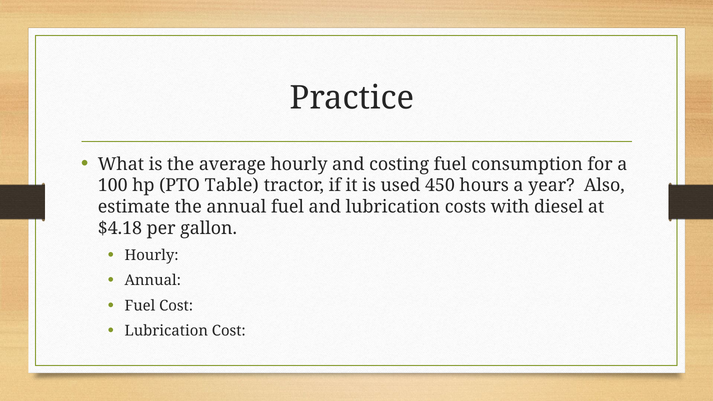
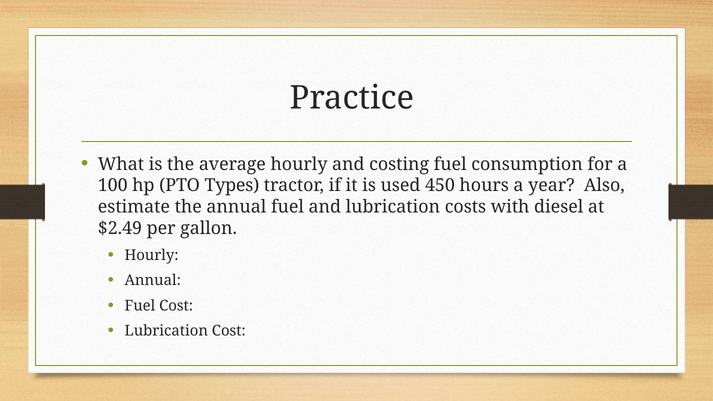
Table: Table -> Types (232, 186)
$4.18: $4.18 -> $2.49 (120, 228)
